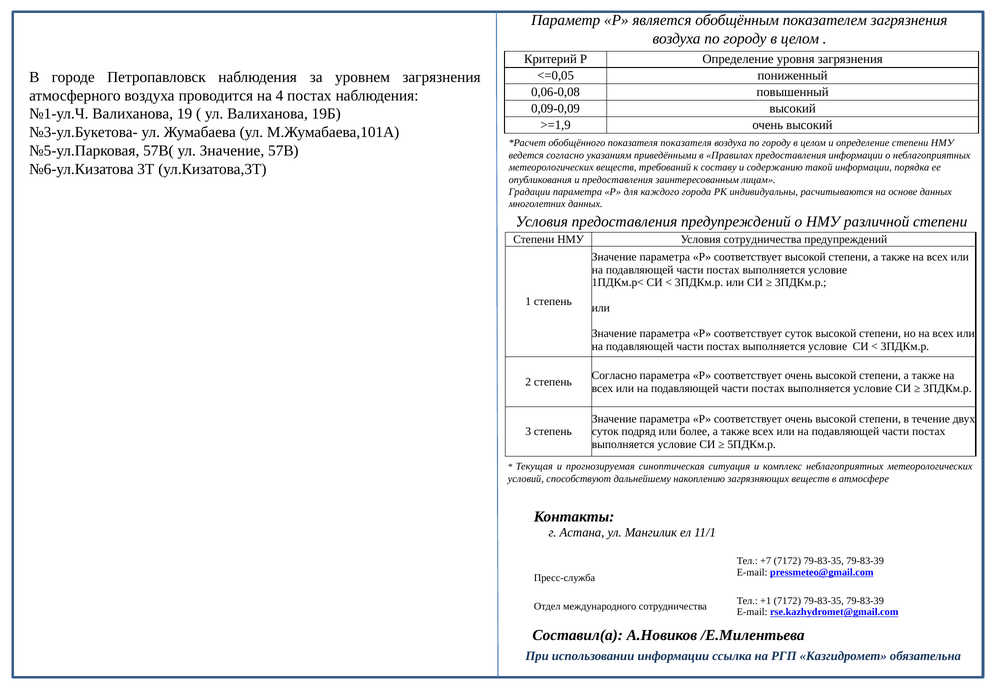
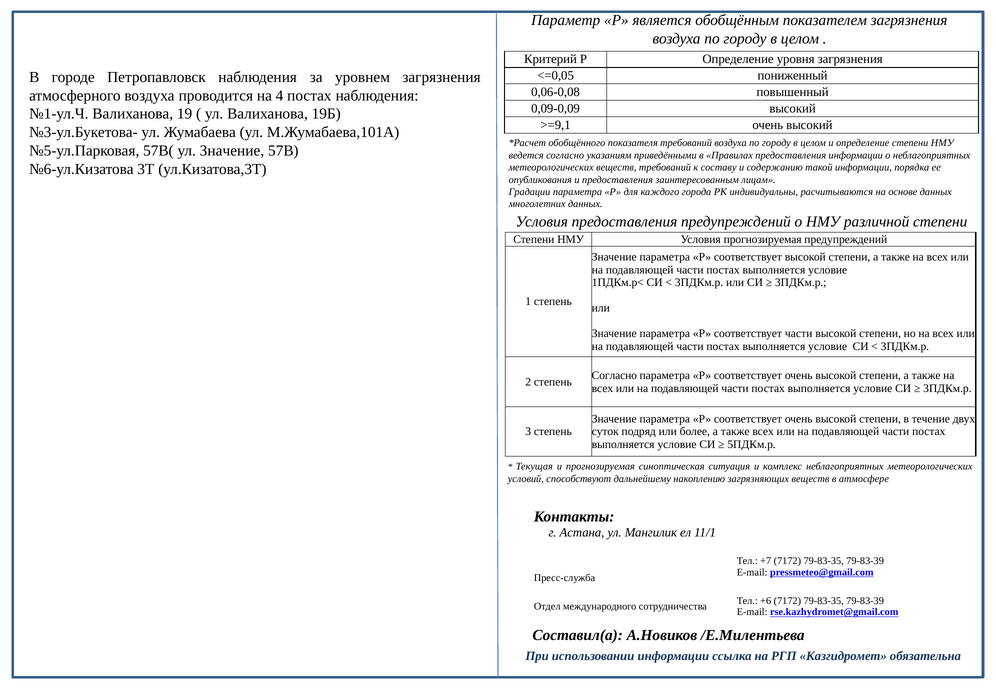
>=1,9: >=1,9 -> >=9,1 (556, 125)
показателя показателя: показателя -> требований (686, 143)
Условия сотрудничества: сотрудничества -> прогнозируемая (763, 240)
соответствует суток: суток -> части (799, 334)
+1: +1 -> +6 (766, 601)
